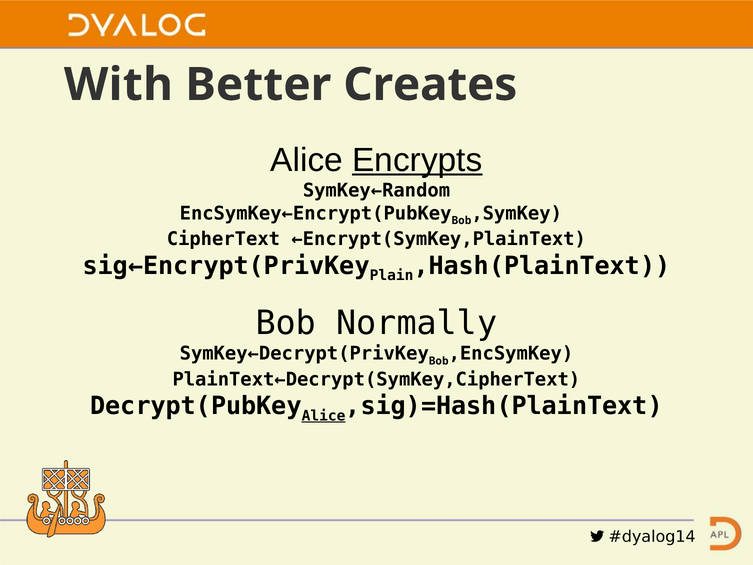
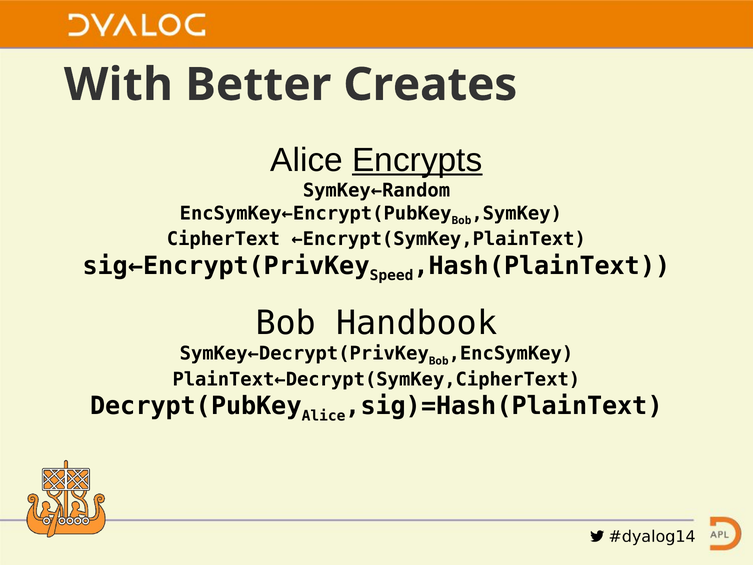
Plain: Plain -> Speed (392, 275)
Normally: Normally -> Handbook (417, 323)
Alice underline: present -> none (324, 416)
